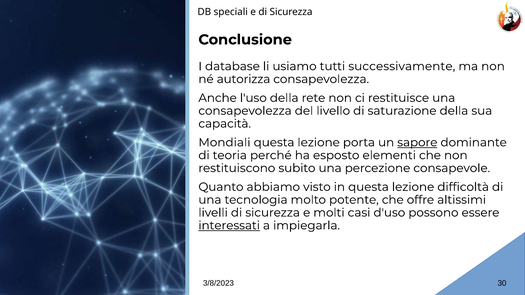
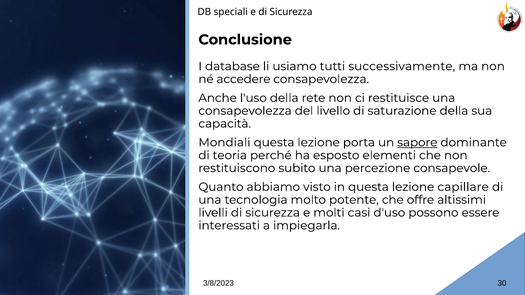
autorizza: autorizza -> accedere (244, 79)
difficoltà: difficoltà -> capillare (463, 187)
interessati underline: present -> none (229, 226)
